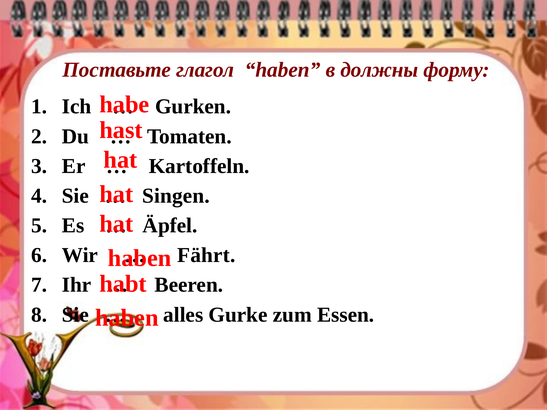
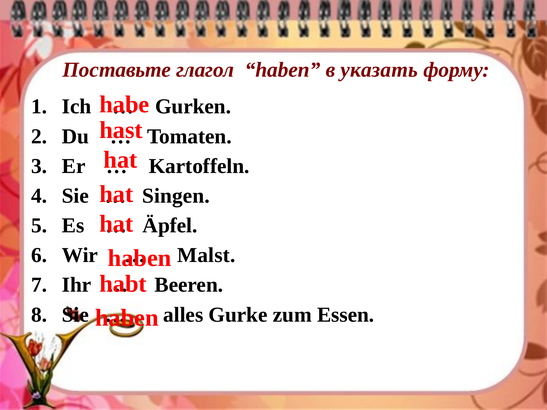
должны: должны -> указать (379, 70)
Fährt: Fährt -> Malst (206, 255)
